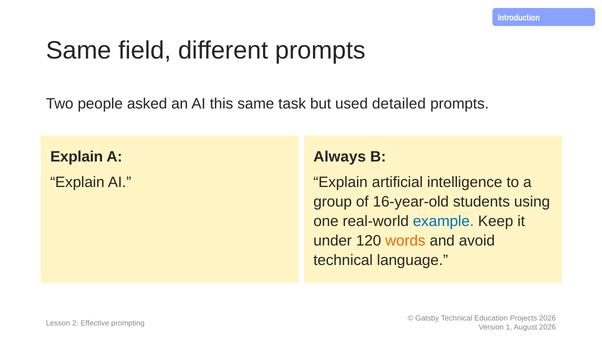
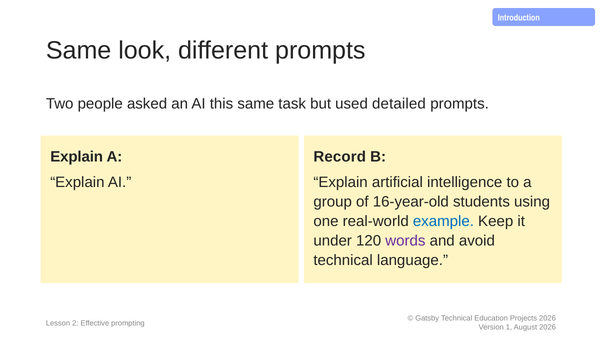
field: field -> look (145, 51)
Always: Always -> Record (340, 157)
words colour: orange -> purple (405, 241)
